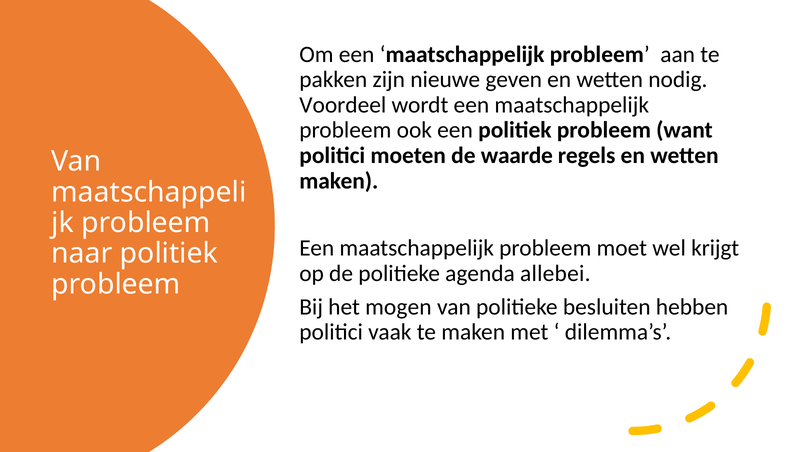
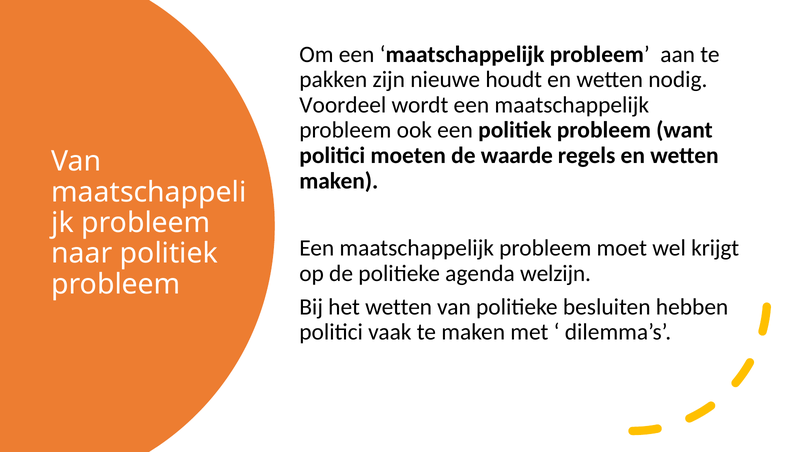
geven: geven -> houdt (514, 80)
allebei: allebei -> welzijn (556, 273)
het mogen: mogen -> wetten (399, 307)
